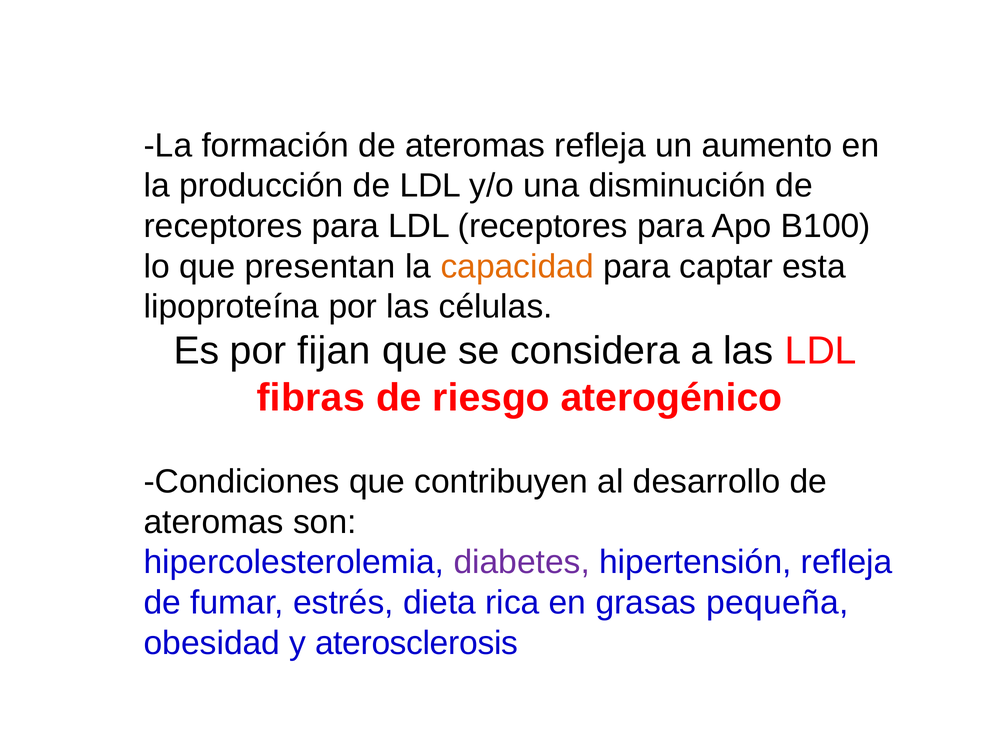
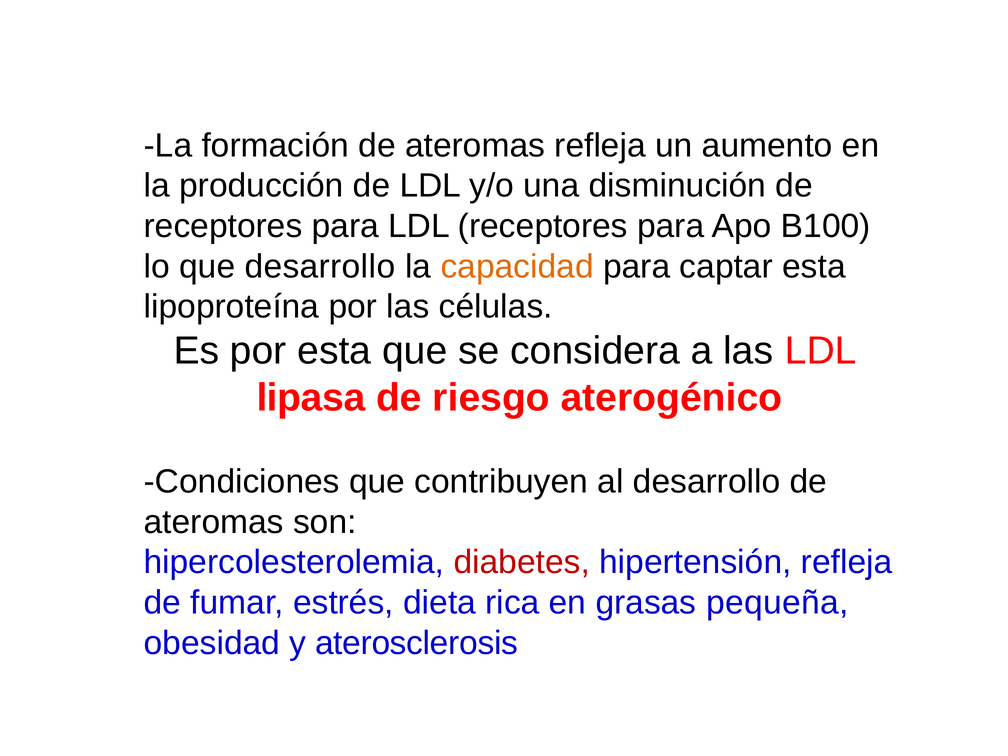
que presentan: presentan -> desarrollo (320, 267)
por fijan: fijan -> esta (334, 351)
fibras: fibras -> lipasa (311, 398)
diabetes colour: purple -> red (522, 562)
